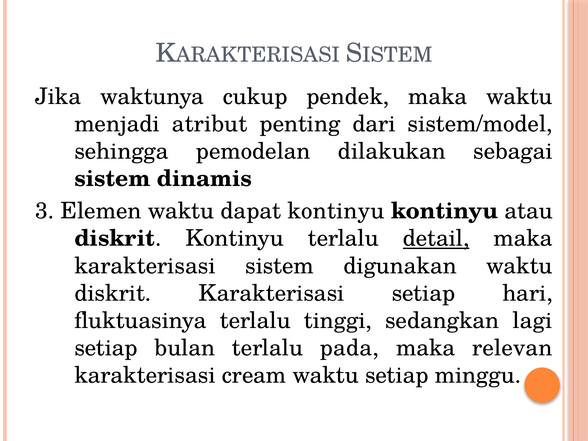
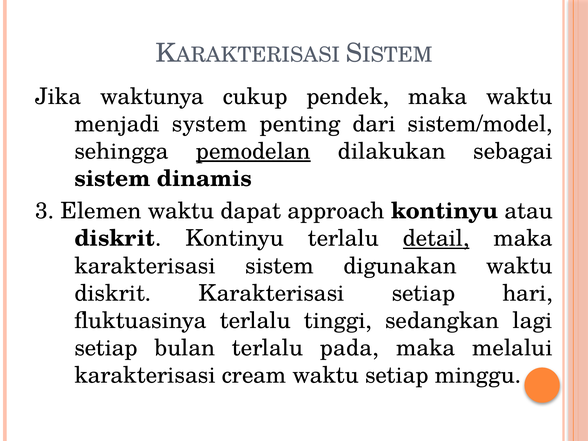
atribut: atribut -> system (210, 124)
pemodelan underline: none -> present (253, 151)
dapat kontinyu: kontinyu -> approach (336, 211)
relevan: relevan -> melalui (512, 348)
